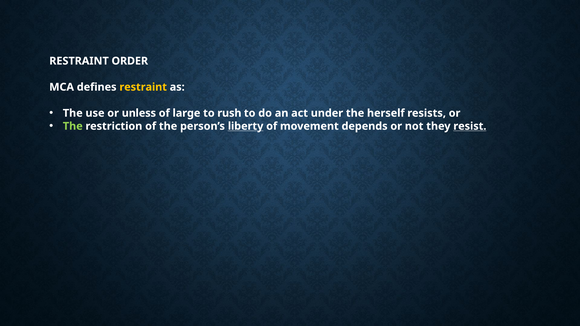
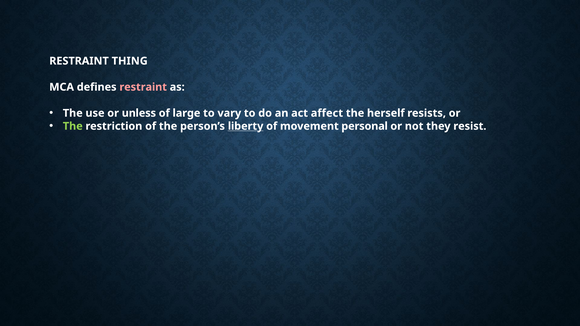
ORDER: ORDER -> THING (130, 61)
restraint colour: yellow -> pink (143, 87)
rush: rush -> vary (229, 113)
under: under -> affect (327, 113)
depends: depends -> personal (365, 126)
resist underline: present -> none (470, 126)
